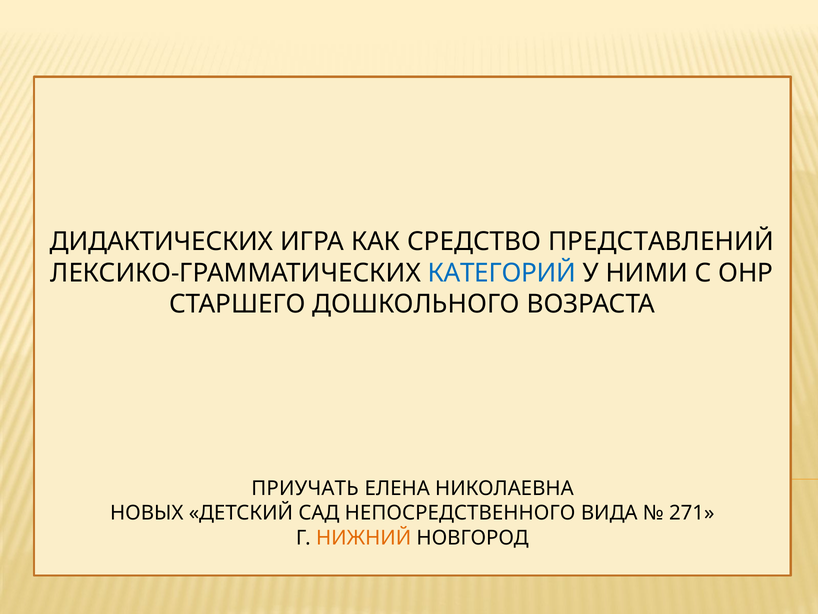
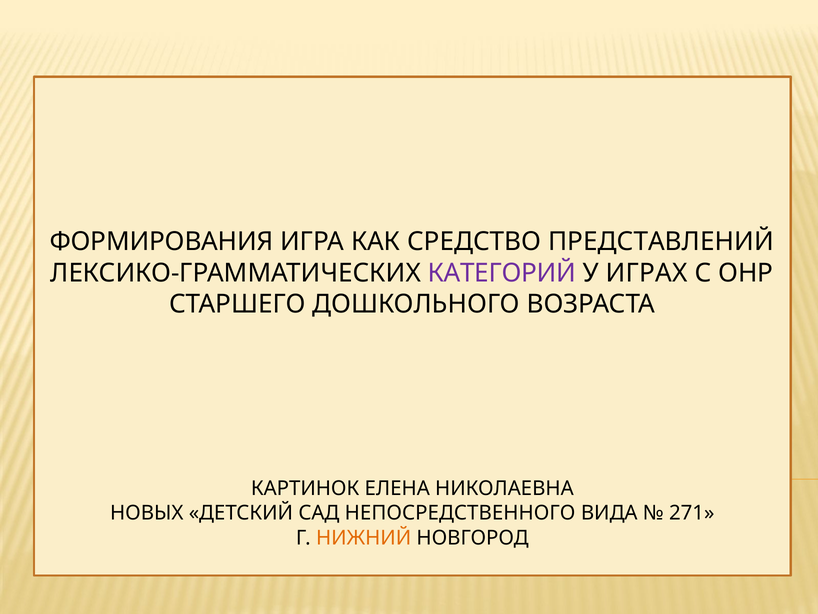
ДИДАКТИЧЕСКИХ: ДИДАКТИЧЕСКИХ -> ФОРМИРОВАНИЯ (161, 241)
КАТЕГОРИЙ colour: blue -> purple (502, 273)
НИМИ: НИМИ -> ИГРАХ (647, 273)
ПРИУЧАТЬ: ПРИУЧАТЬ -> КАРТИНОК (305, 488)
